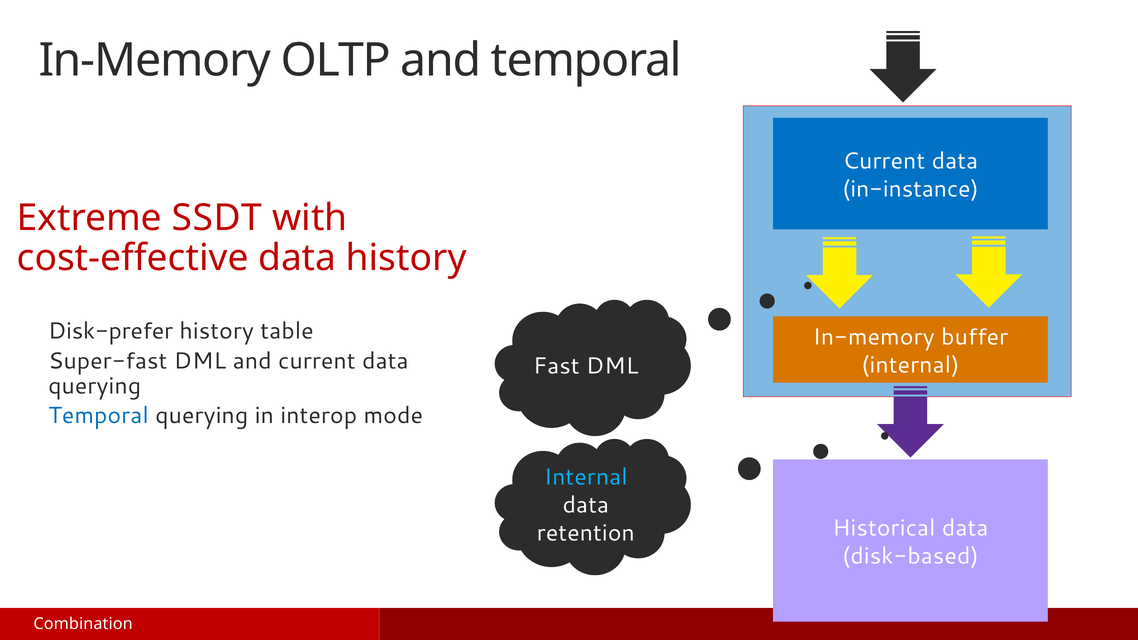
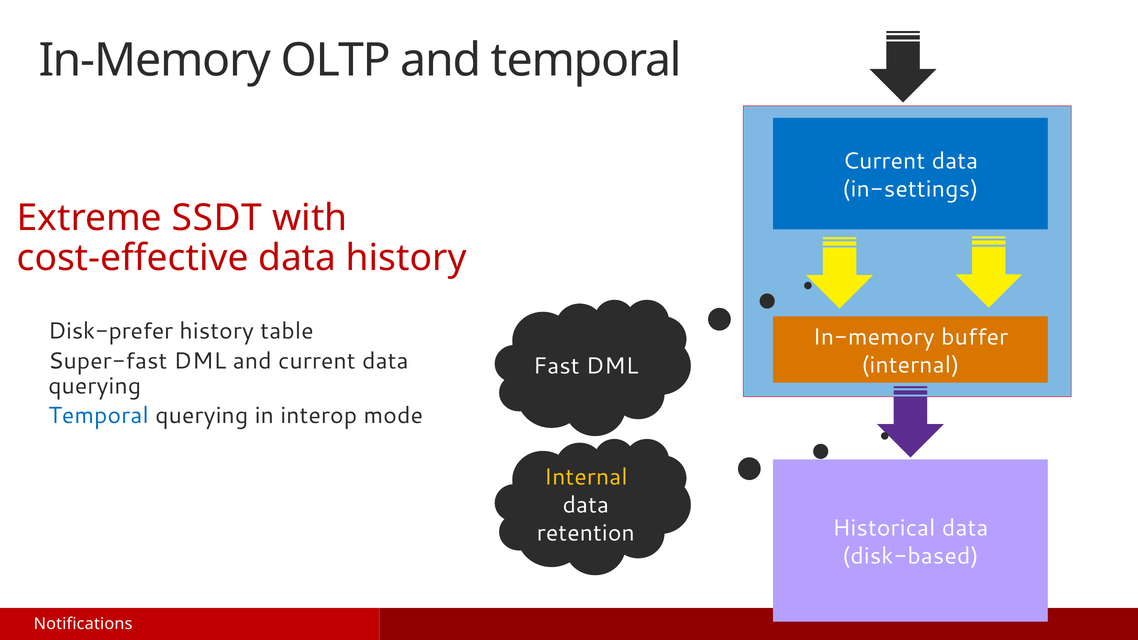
in-instance: in-instance -> in-settings (910, 189)
Internal colour: light blue -> yellow (586, 477)
Combination: Combination -> Notifications (83, 624)
